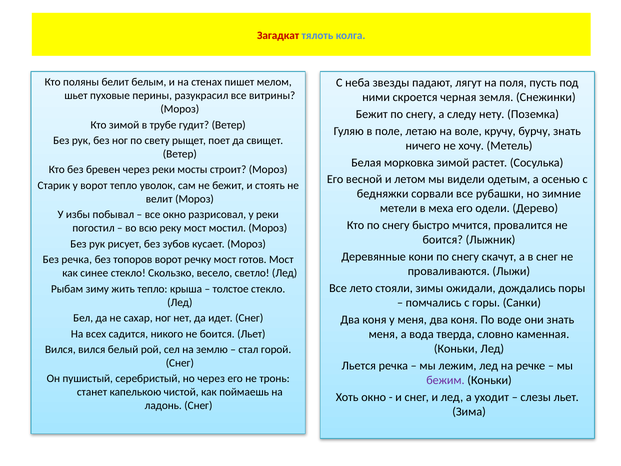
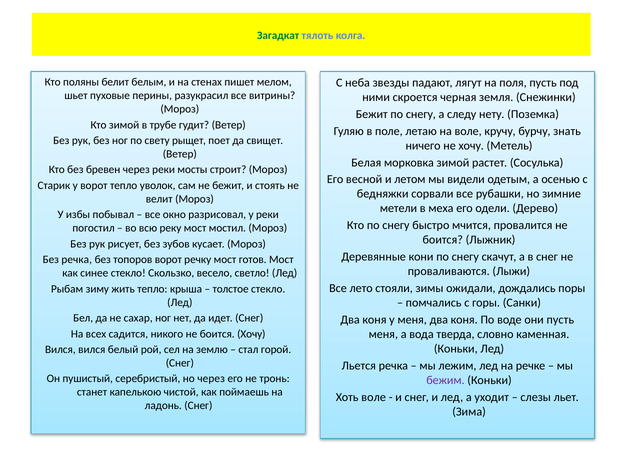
Загадкат colour: red -> green (278, 36)
они знать: знать -> пусть (560, 320)
боится Льет: Льет -> Хочу (251, 334)
Хоть окно: окно -> воле (374, 397)
